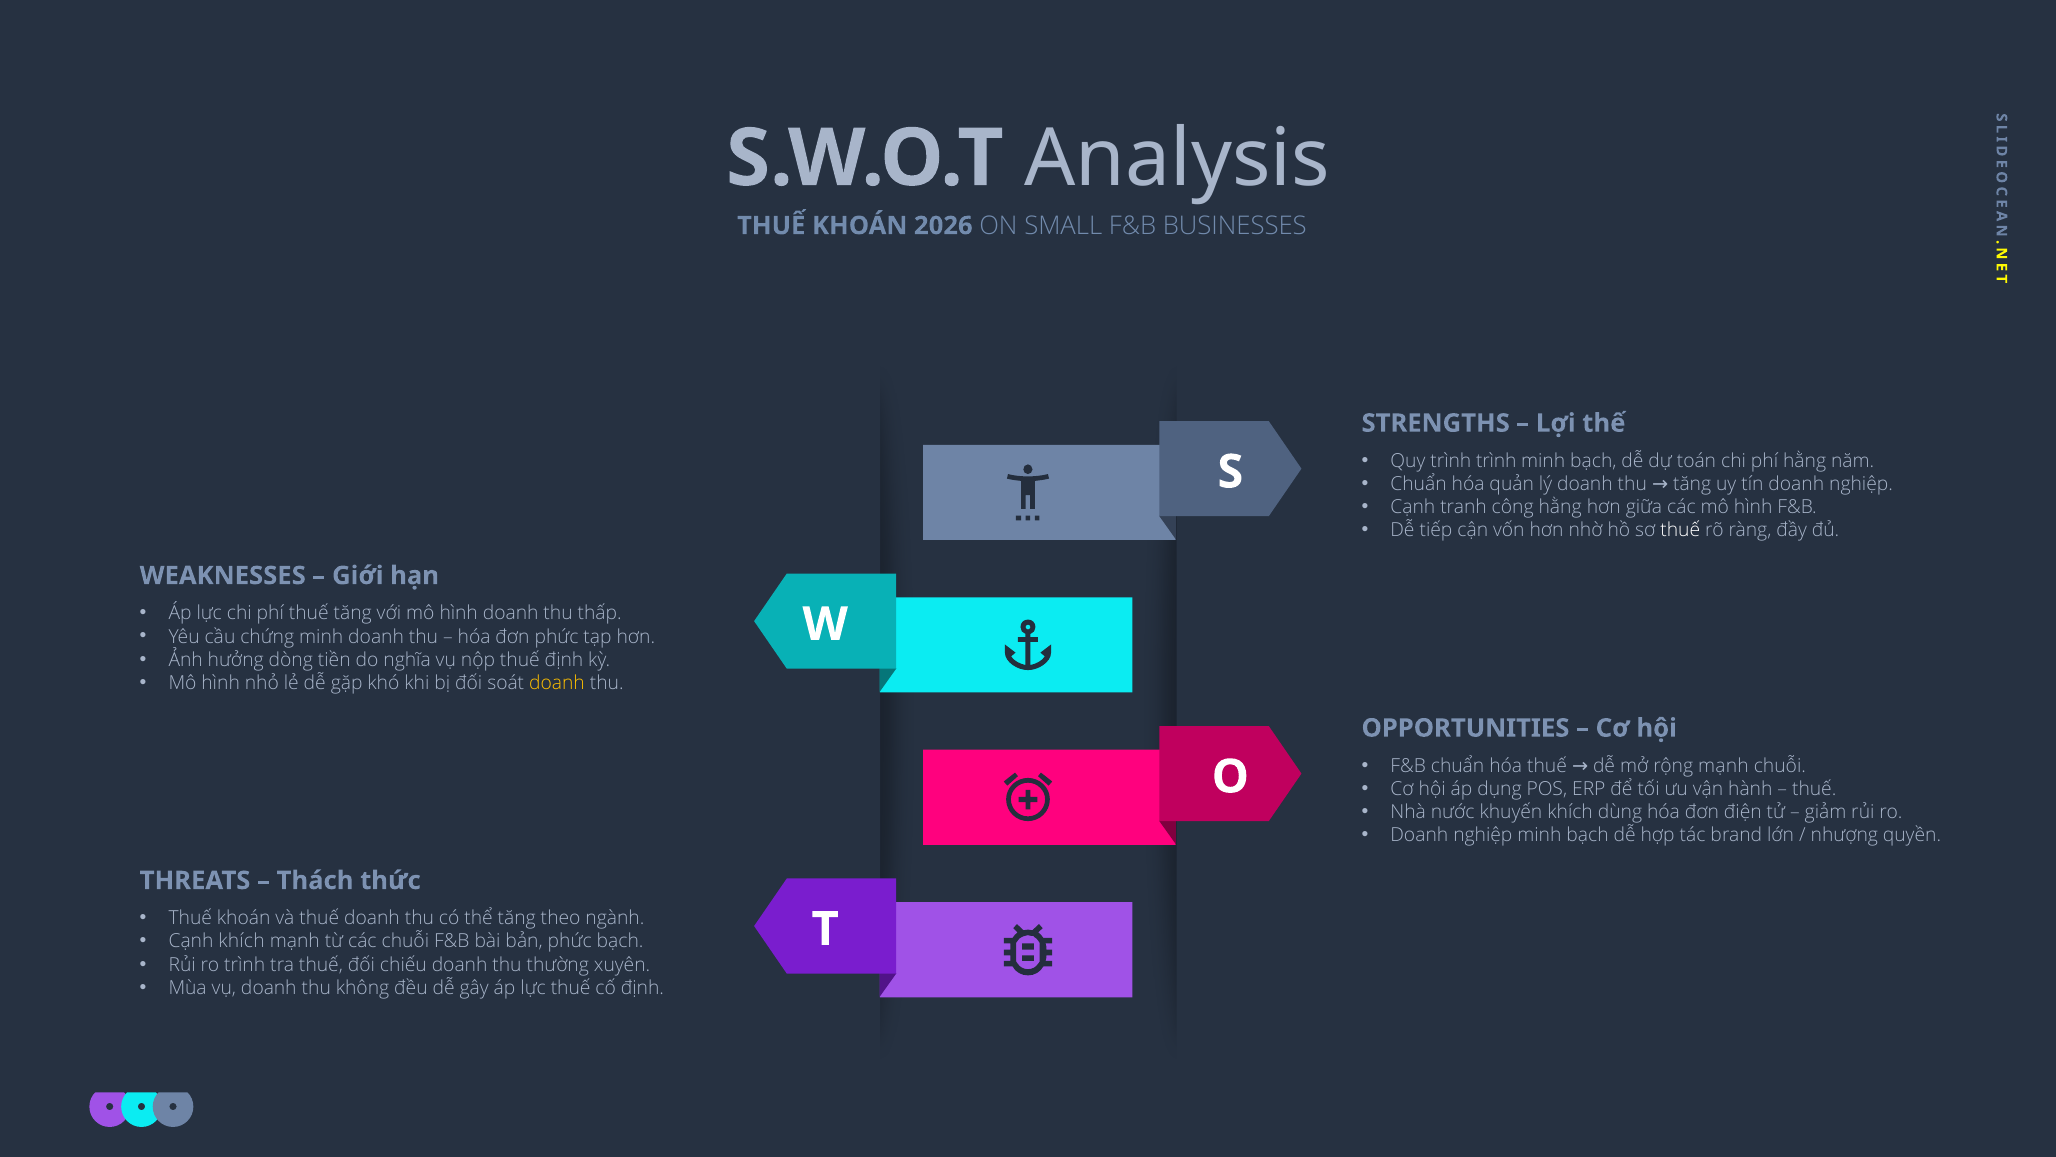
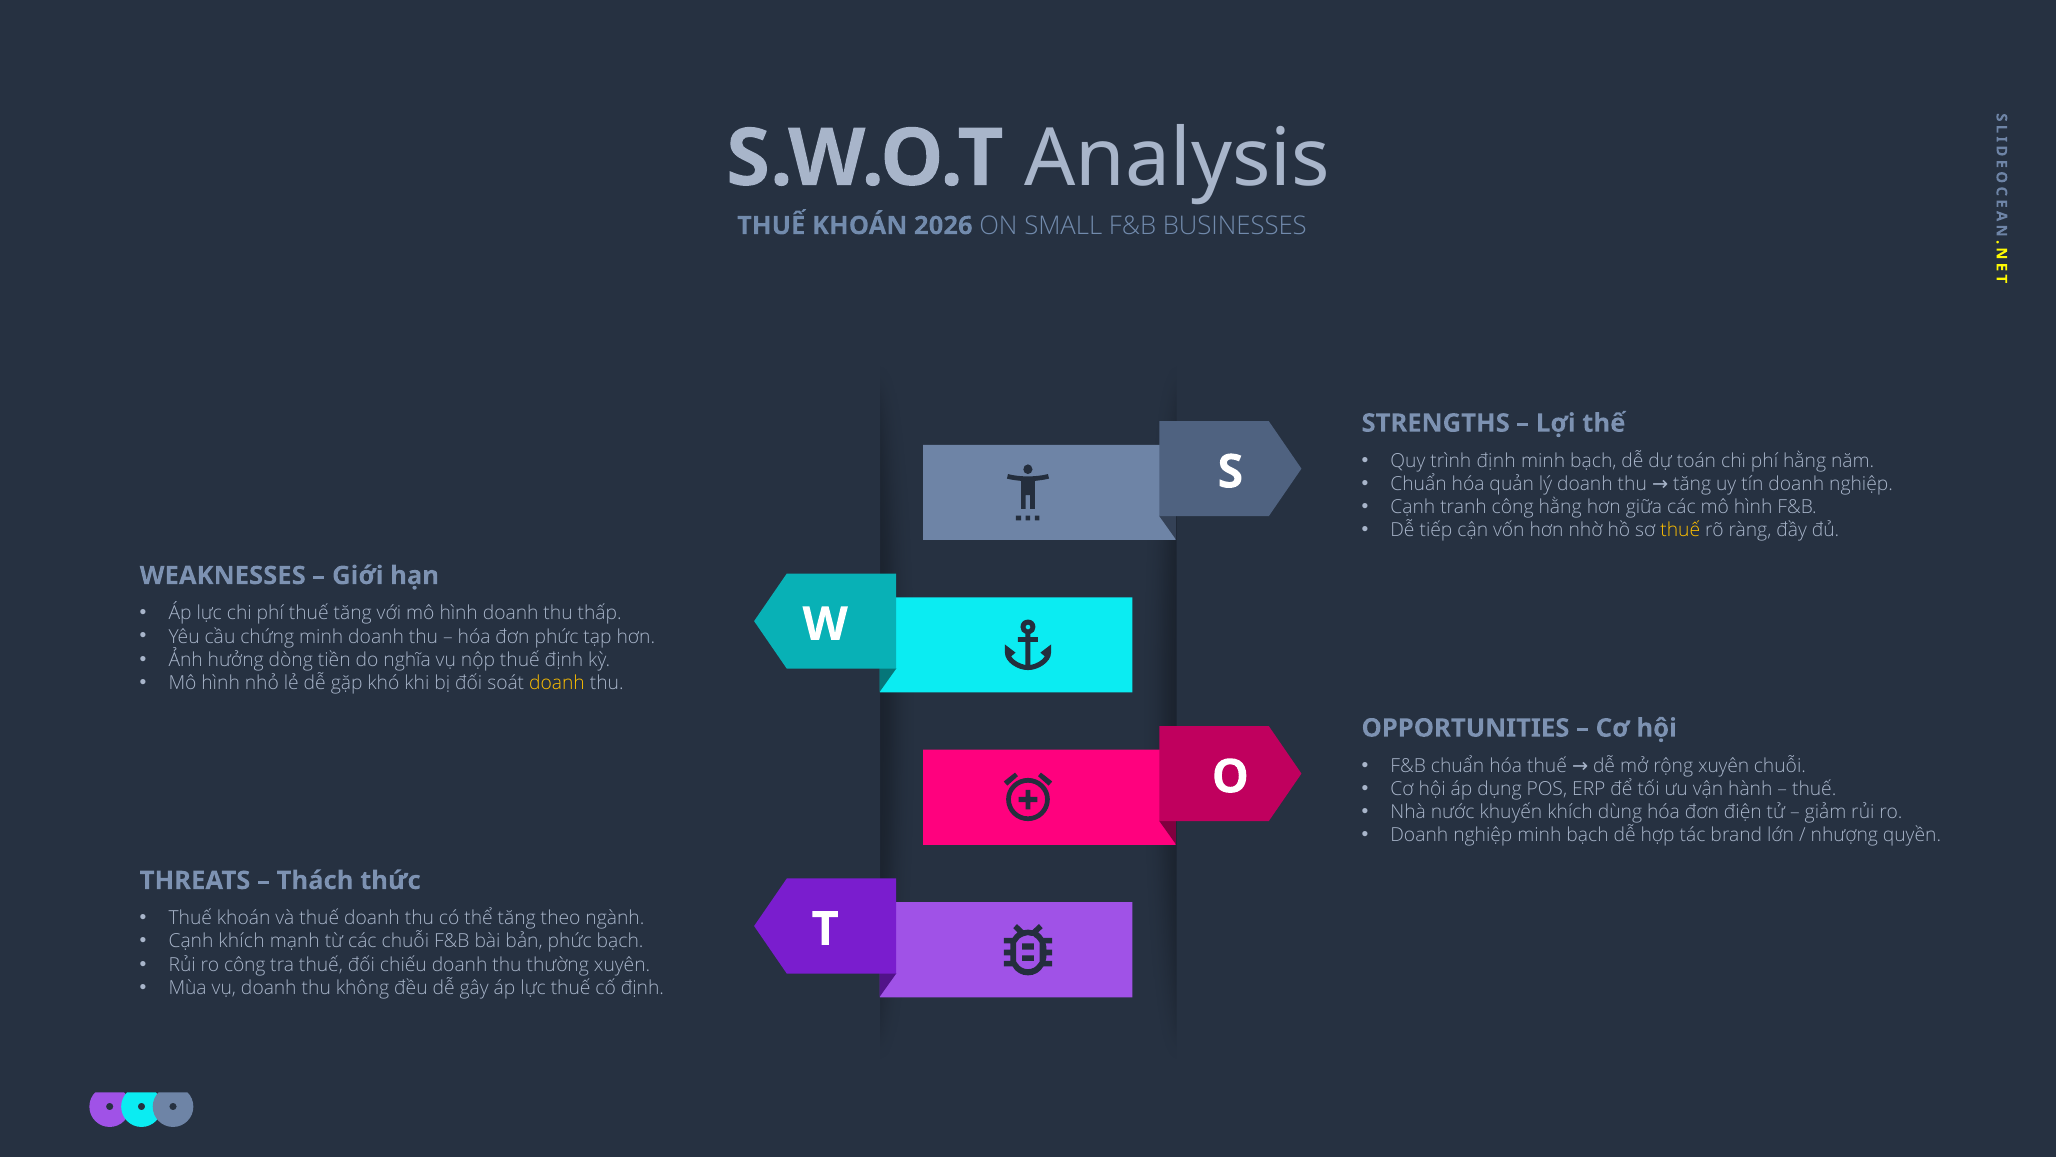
trình trình: trình -> định (1496, 461)
thuế colour: white -> yellow (1680, 530)
rộng mạnh: mạnh -> xuyên (1724, 766)
ro trình: trình -> công (245, 964)
